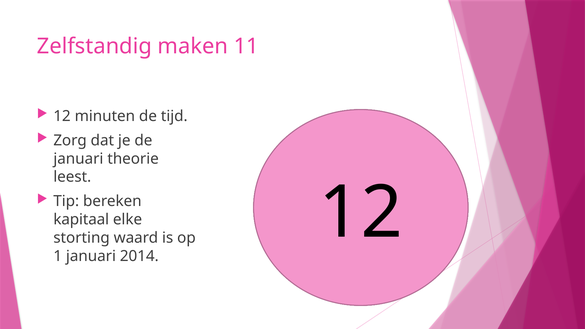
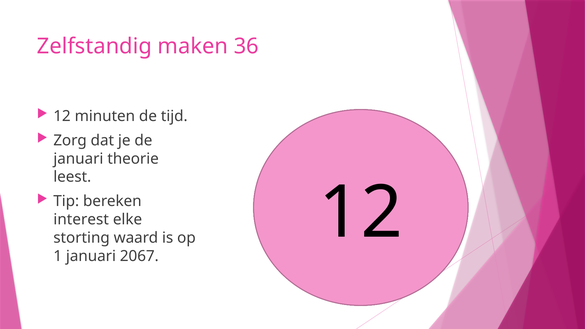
maken 11: 11 -> 36 (246, 46)
kapitaal: kapitaal -> interest (81, 220)
2014: 2014 -> 2067 (139, 256)
